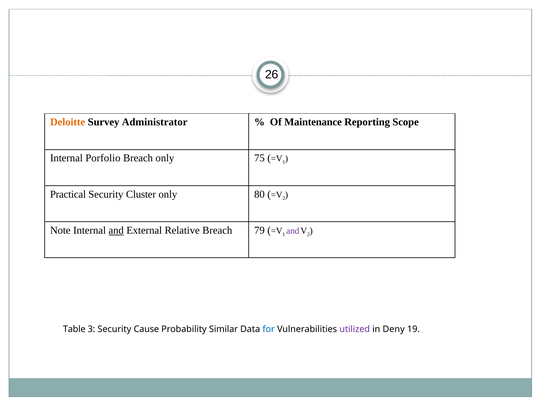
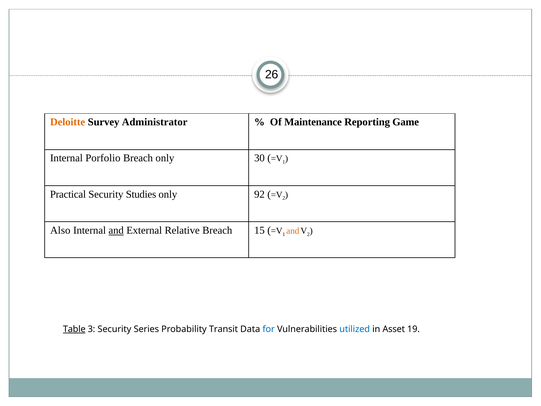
Scope: Scope -> Game (406, 122)
75: 75 -> 30 (259, 158)
Cluster: Cluster -> Studies (141, 194)
80: 80 -> 92 (259, 194)
Note: Note -> Also (60, 230)
79: 79 -> 15 (259, 230)
and colour: purple -> orange (293, 231)
Table underline: none -> present (74, 329)
Cause: Cause -> Series (146, 329)
Similar: Similar -> Transit (223, 329)
utilized colour: purple -> blue (355, 329)
Deny: Deny -> Asset (394, 329)
